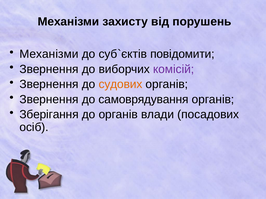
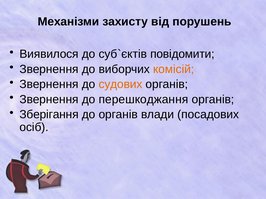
Механізми: Механізми -> Виявилося (49, 54)
комісій colour: purple -> orange (174, 69)
самоврядування: самоврядування -> перешкоджання (143, 100)
